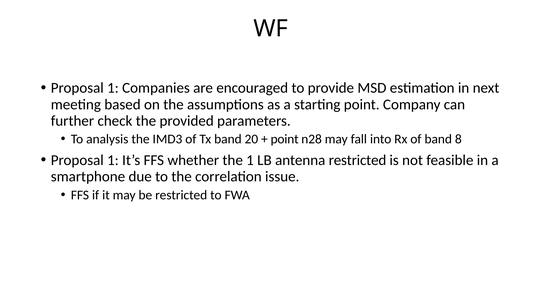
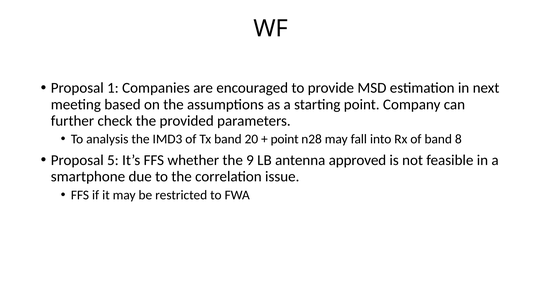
1: 1 -> 5 (113, 160)
the 1: 1 -> 9 (250, 160)
antenna restricted: restricted -> approved (357, 160)
